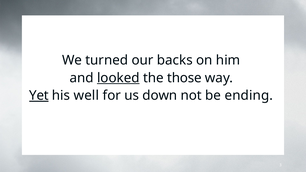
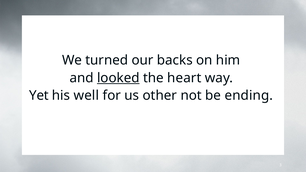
those: those -> heart (184, 78)
Yet underline: present -> none (39, 96)
down: down -> other (160, 96)
